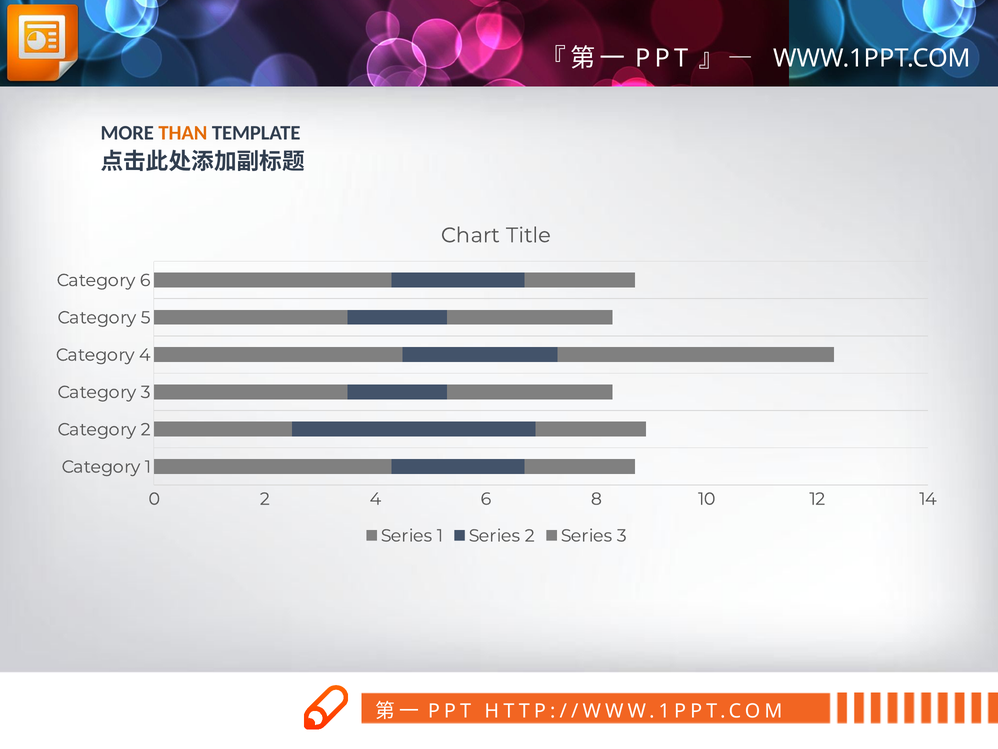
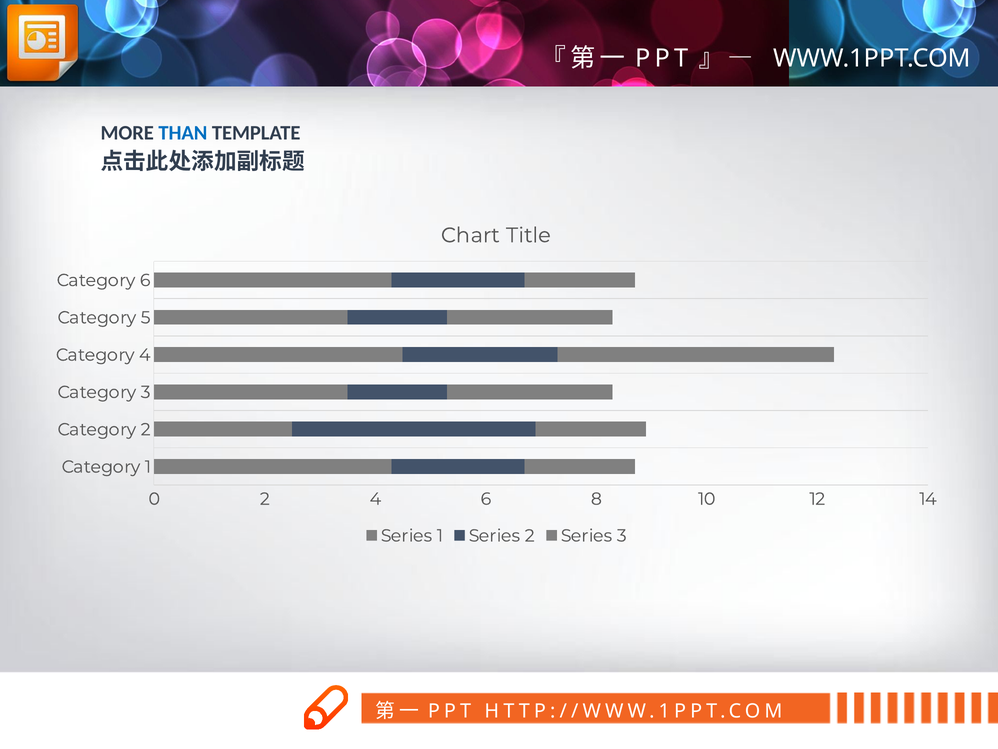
THAN colour: orange -> blue (183, 133)
